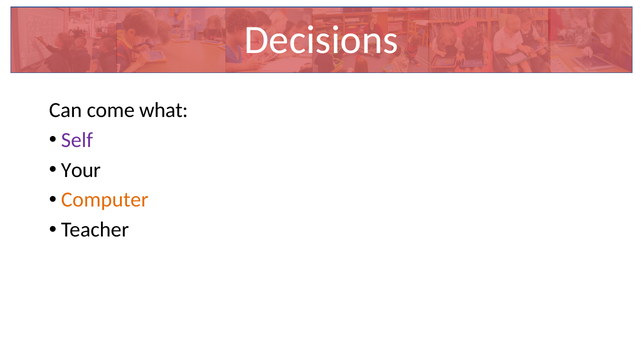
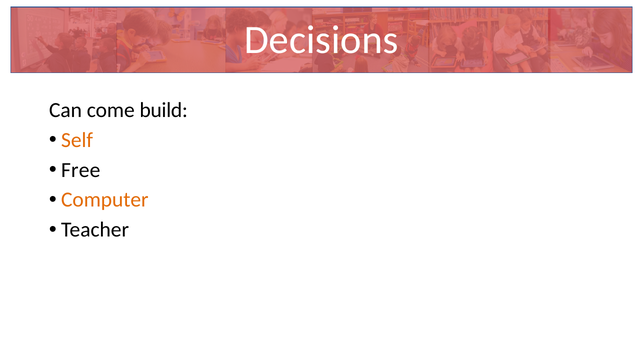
what: what -> build (164, 110)
Self colour: purple -> orange (77, 140)
Your: Your -> Free (81, 170)
